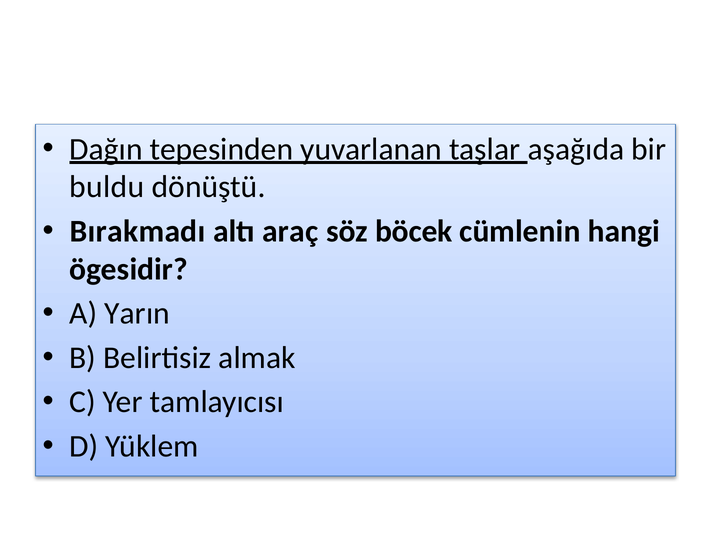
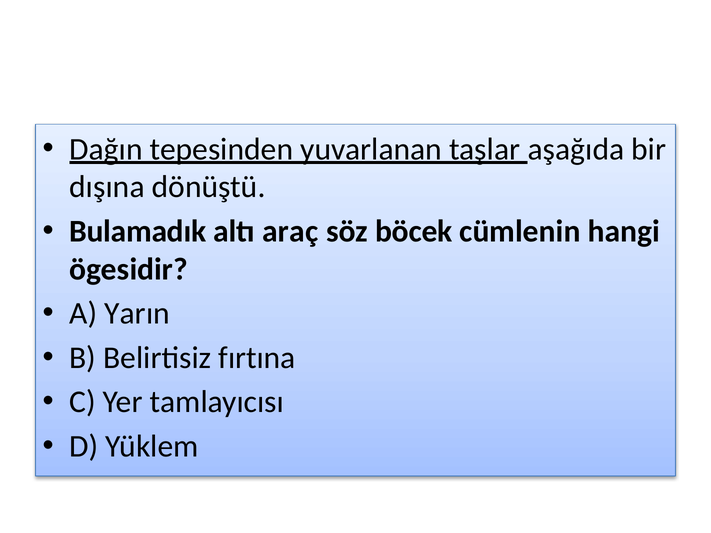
buldu: buldu -> dışına (107, 187)
Bırakmadı: Bırakmadı -> Bulamadık (138, 231)
almak: almak -> fırtına (257, 358)
